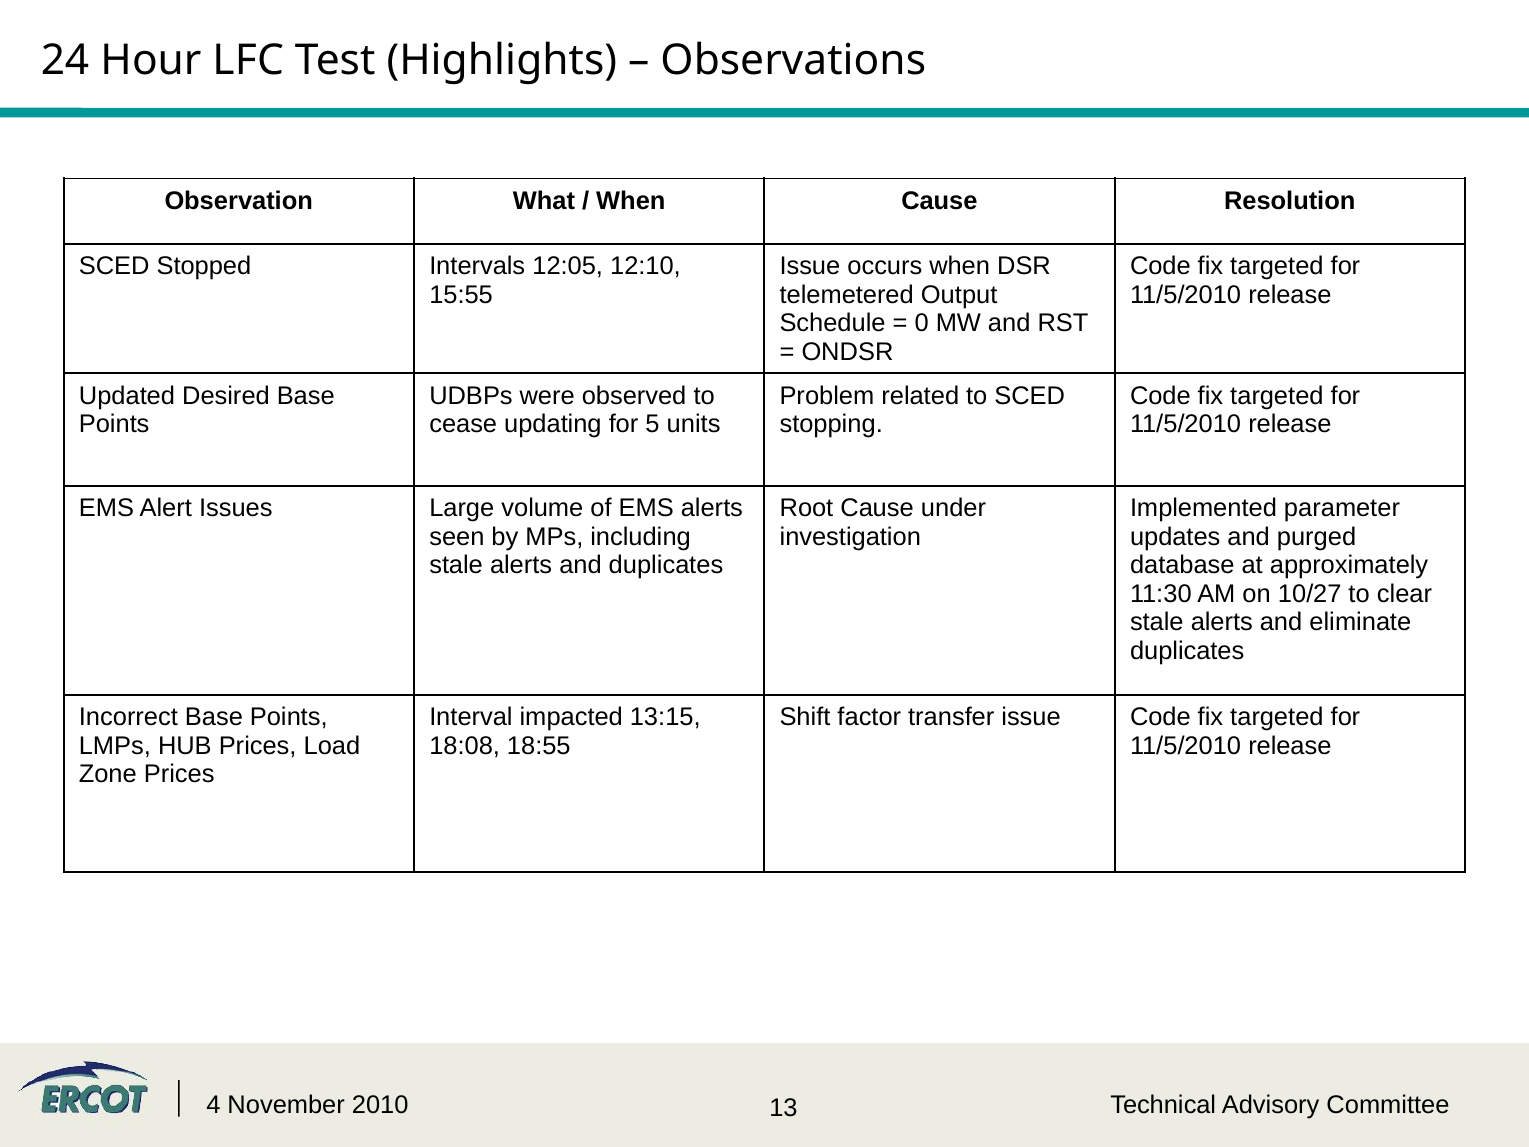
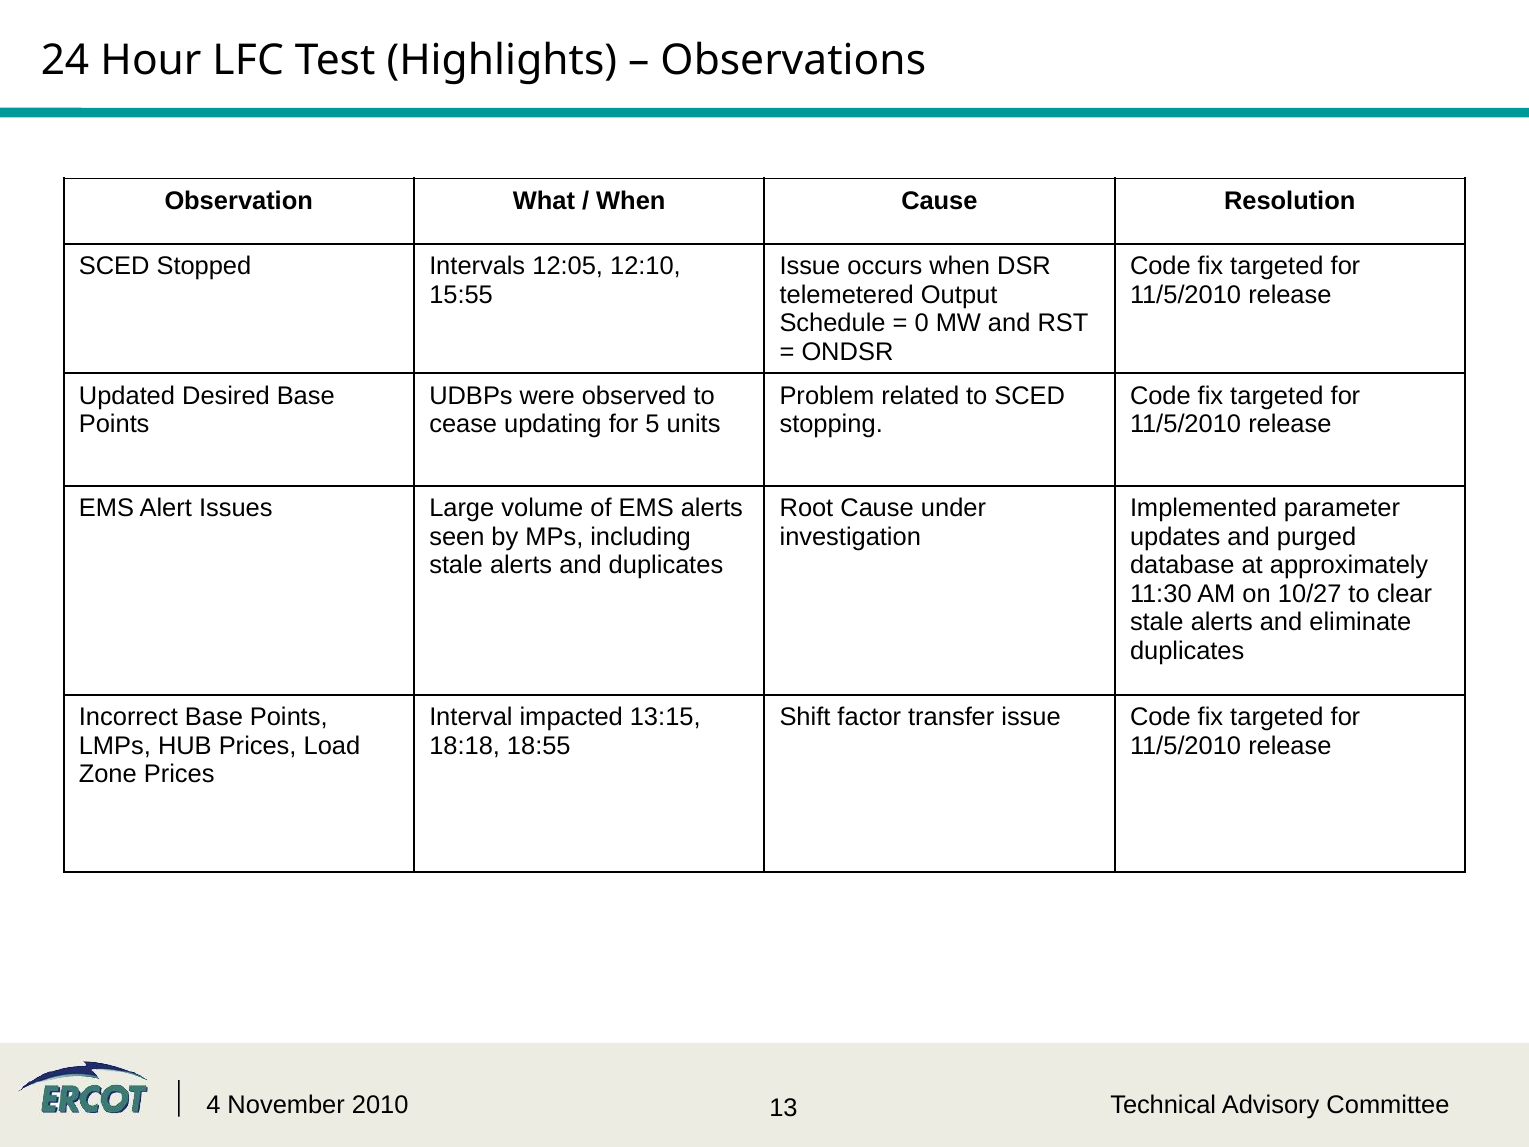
18:08: 18:08 -> 18:18 (465, 746)
